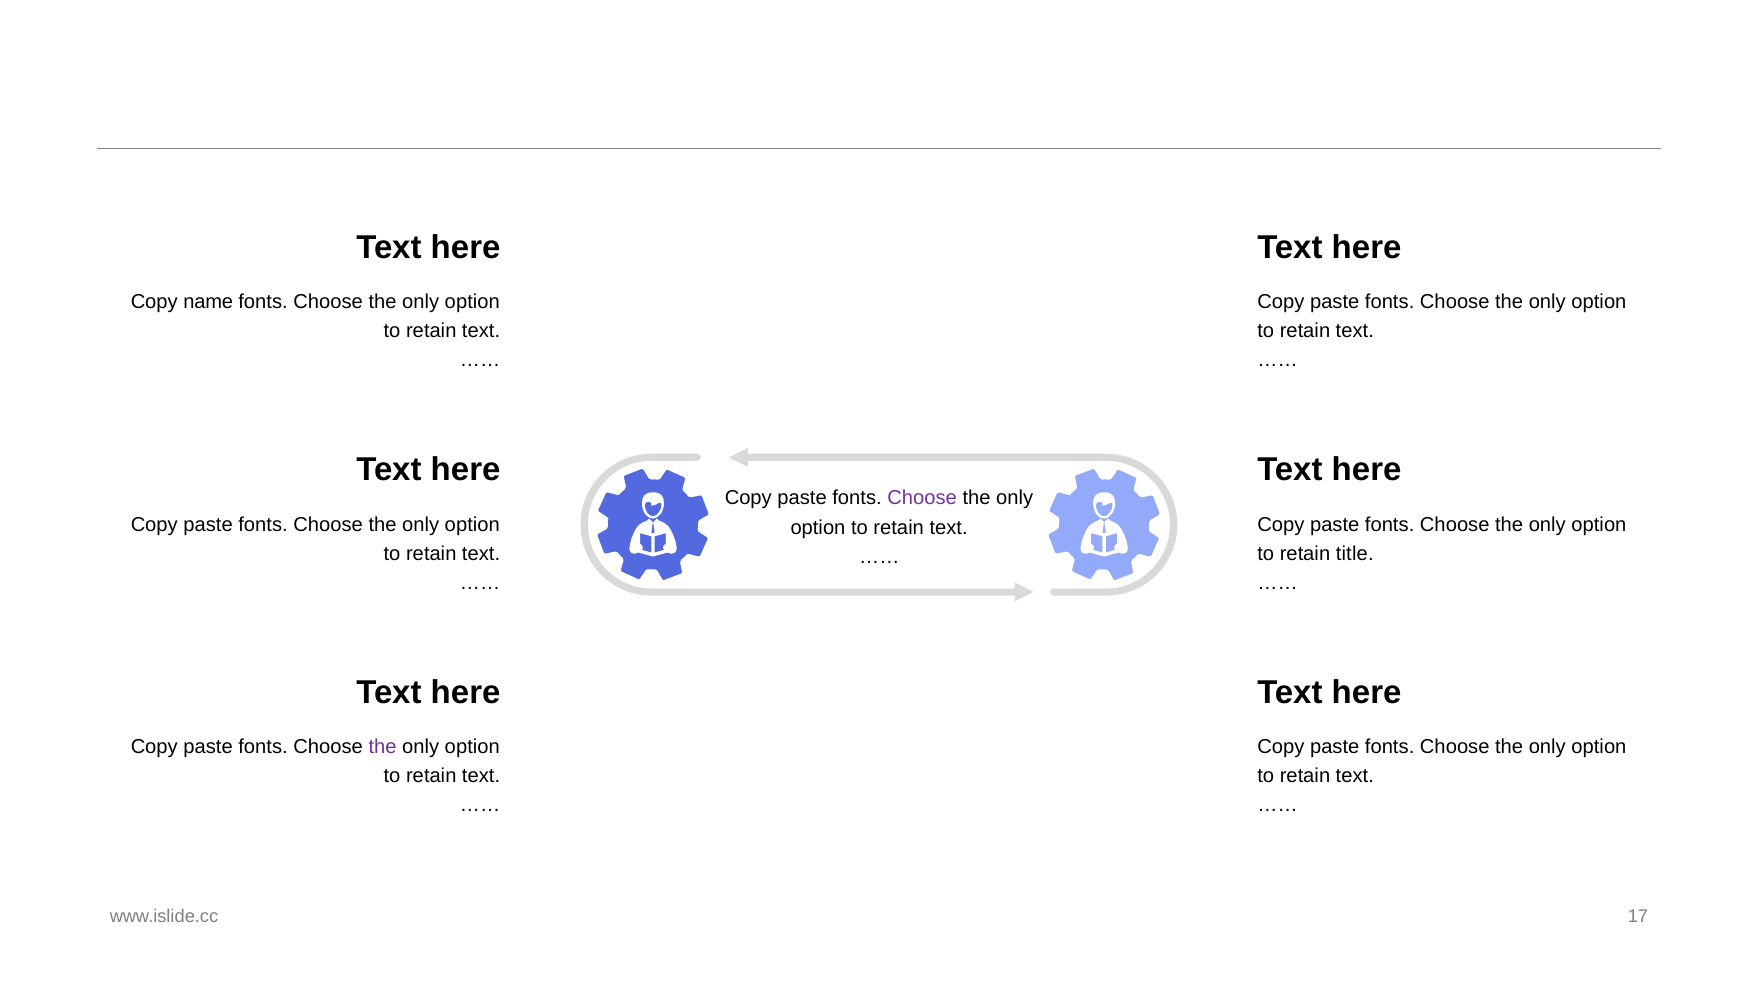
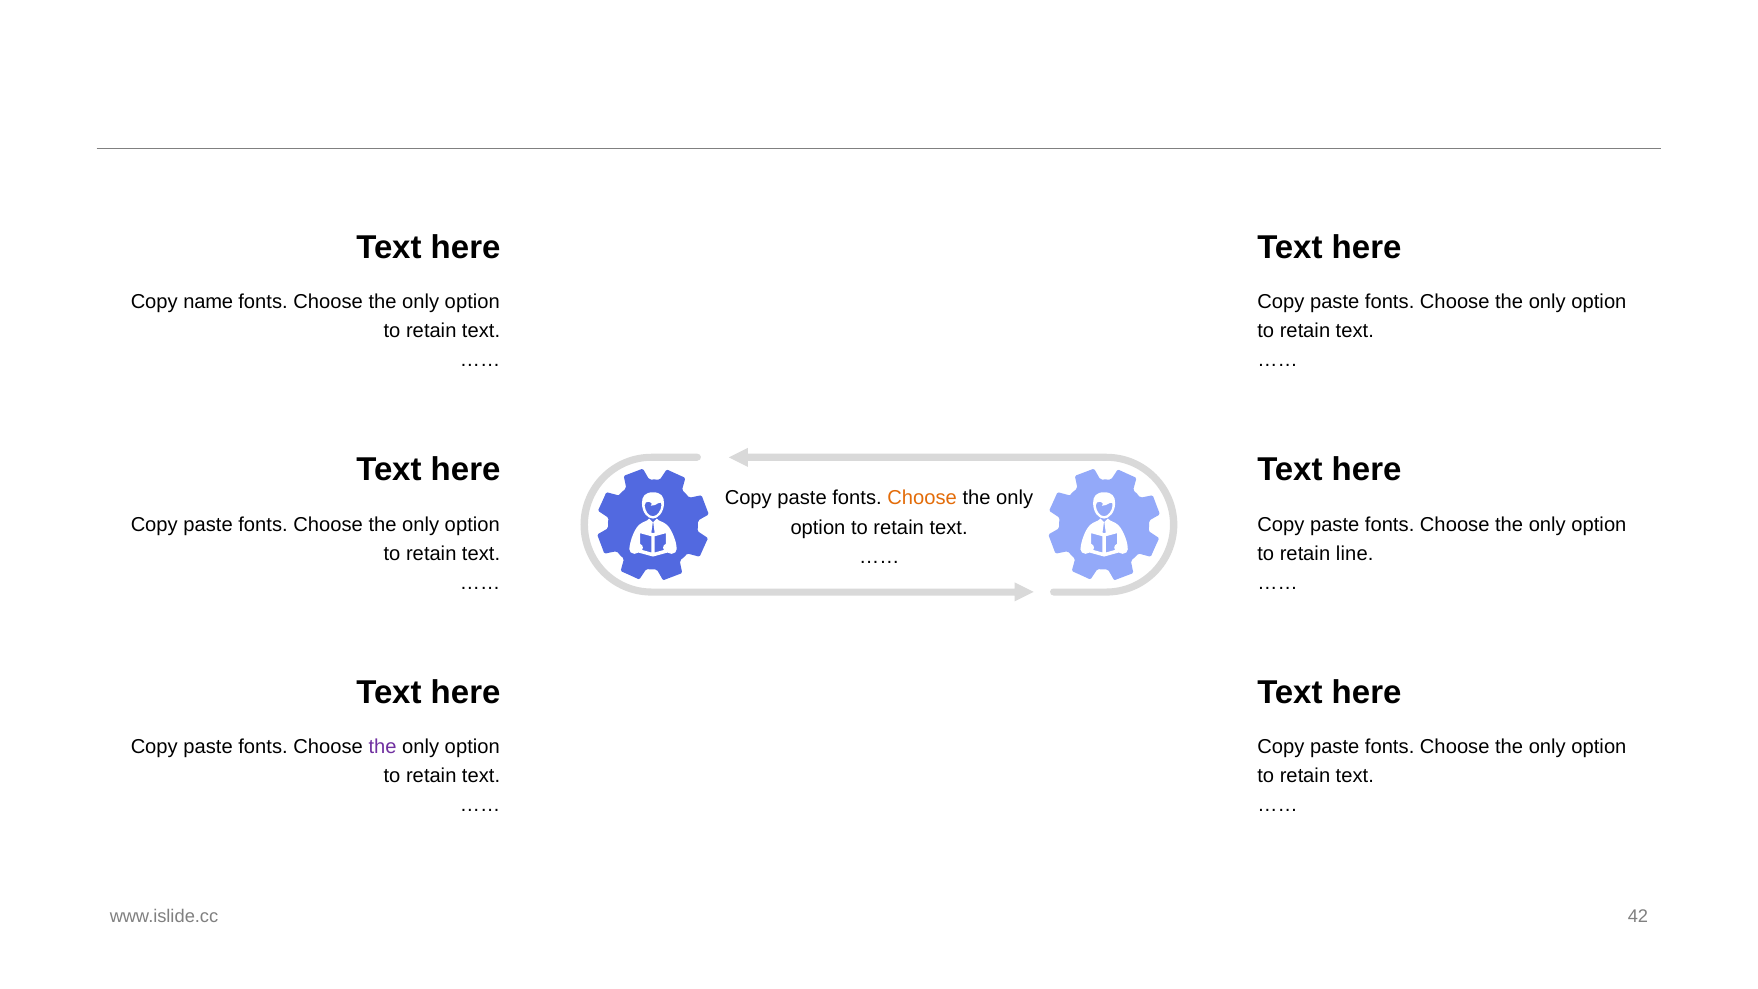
Choose colour: purple -> orange (922, 498)
title: title -> line (1355, 553)
17: 17 -> 42 (1638, 916)
